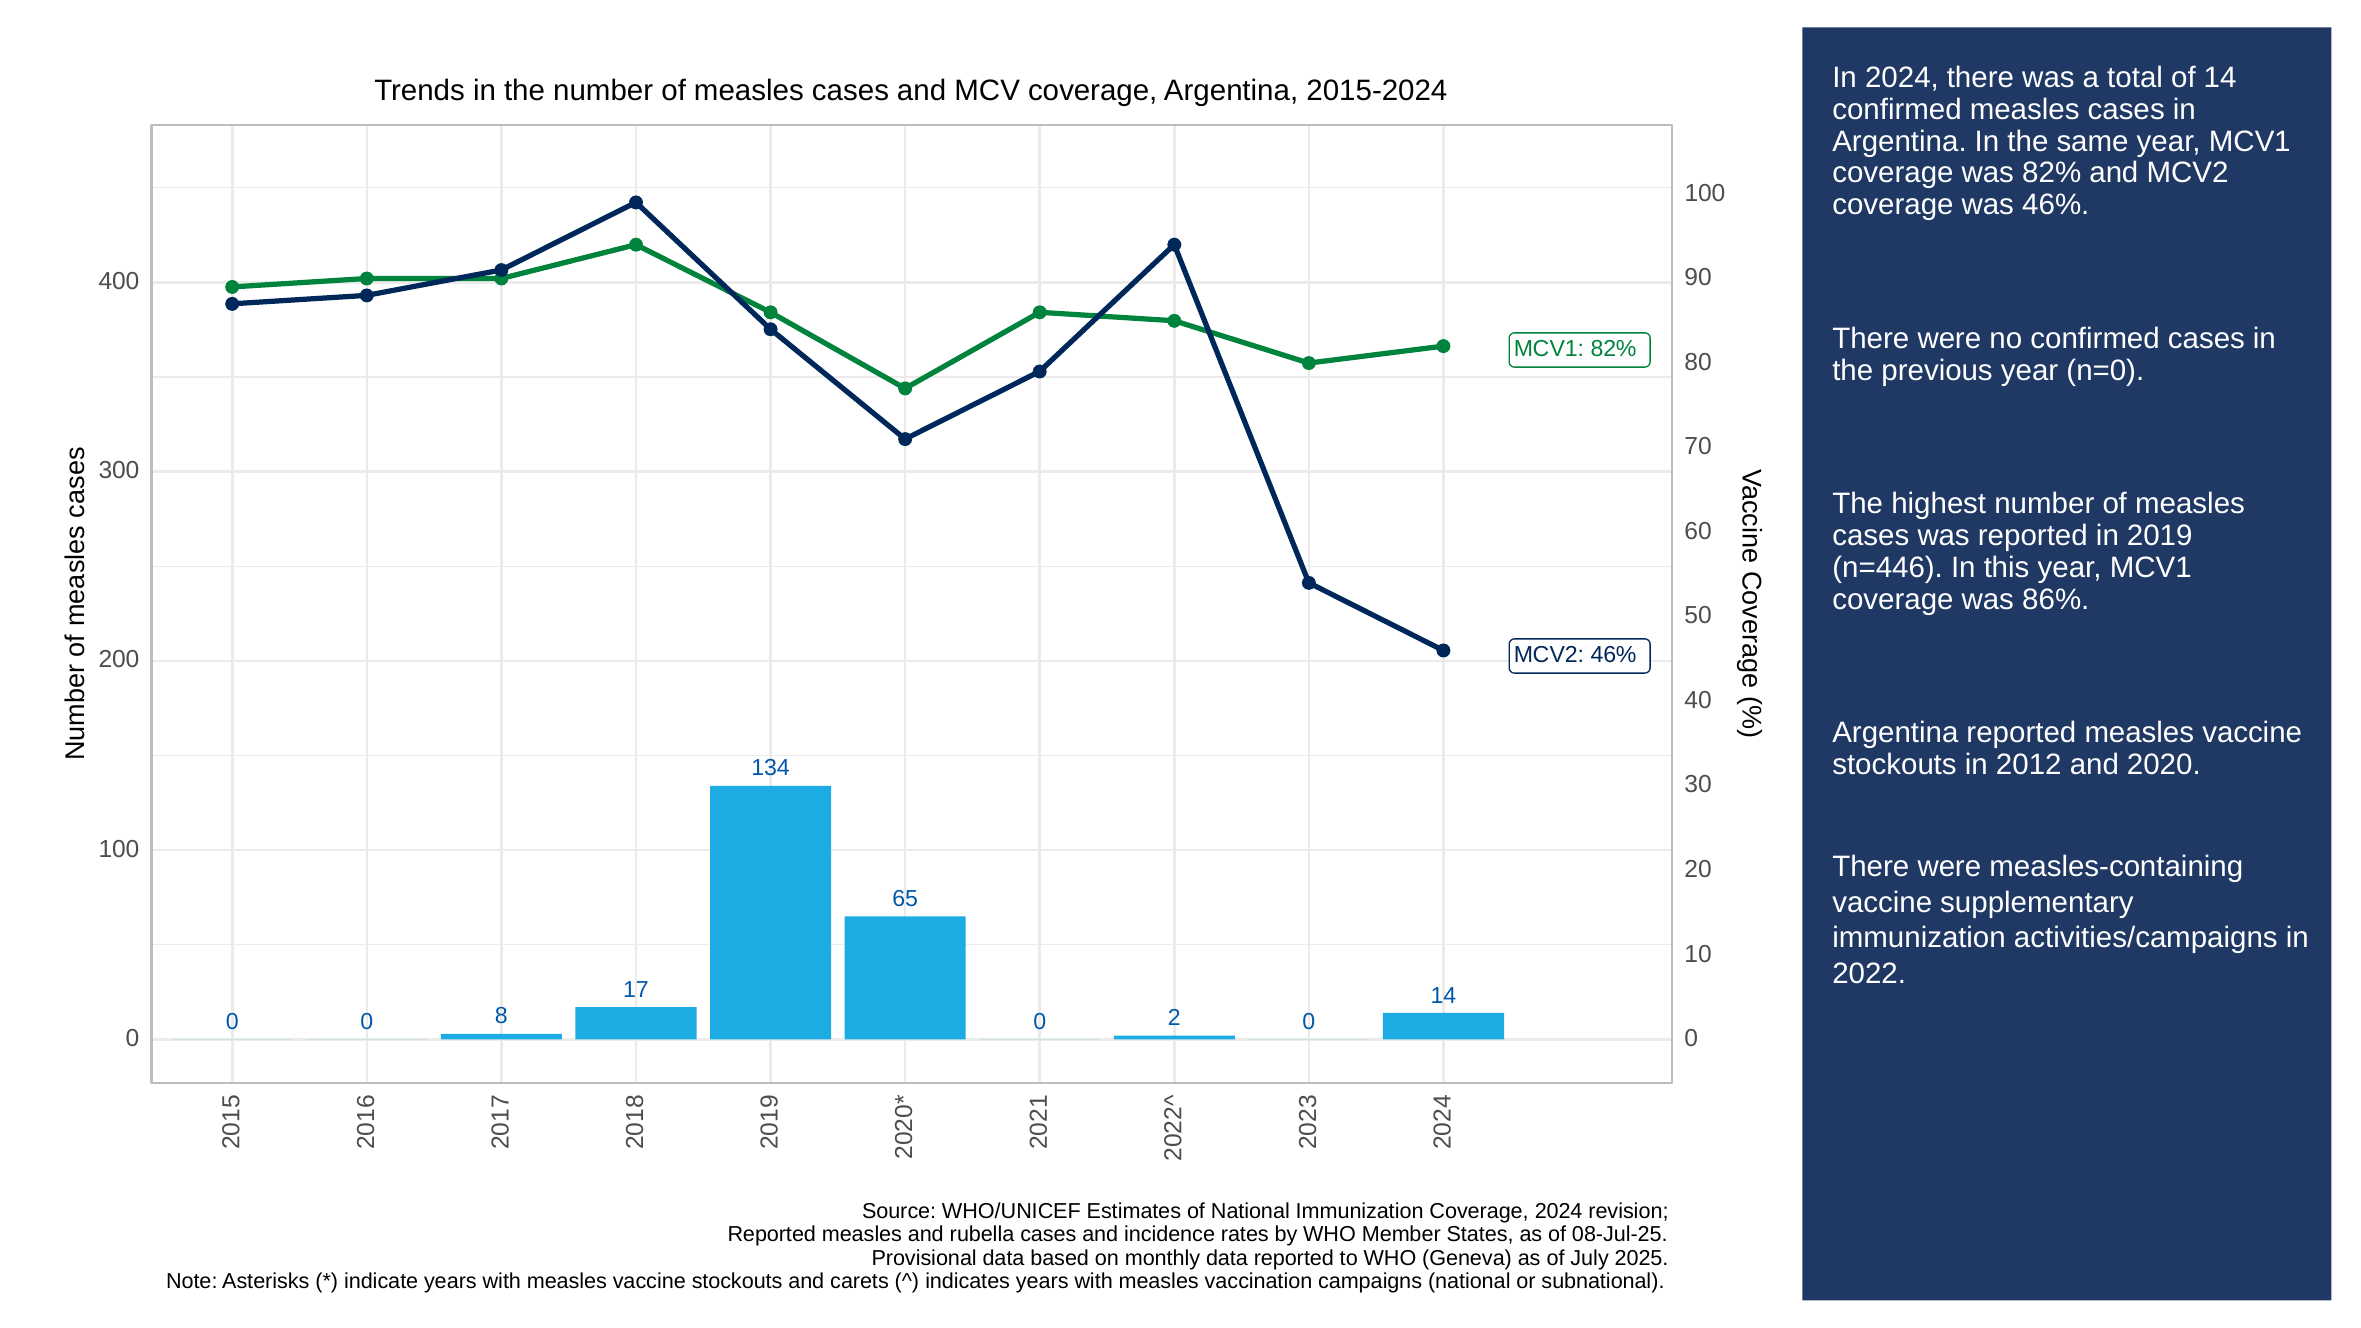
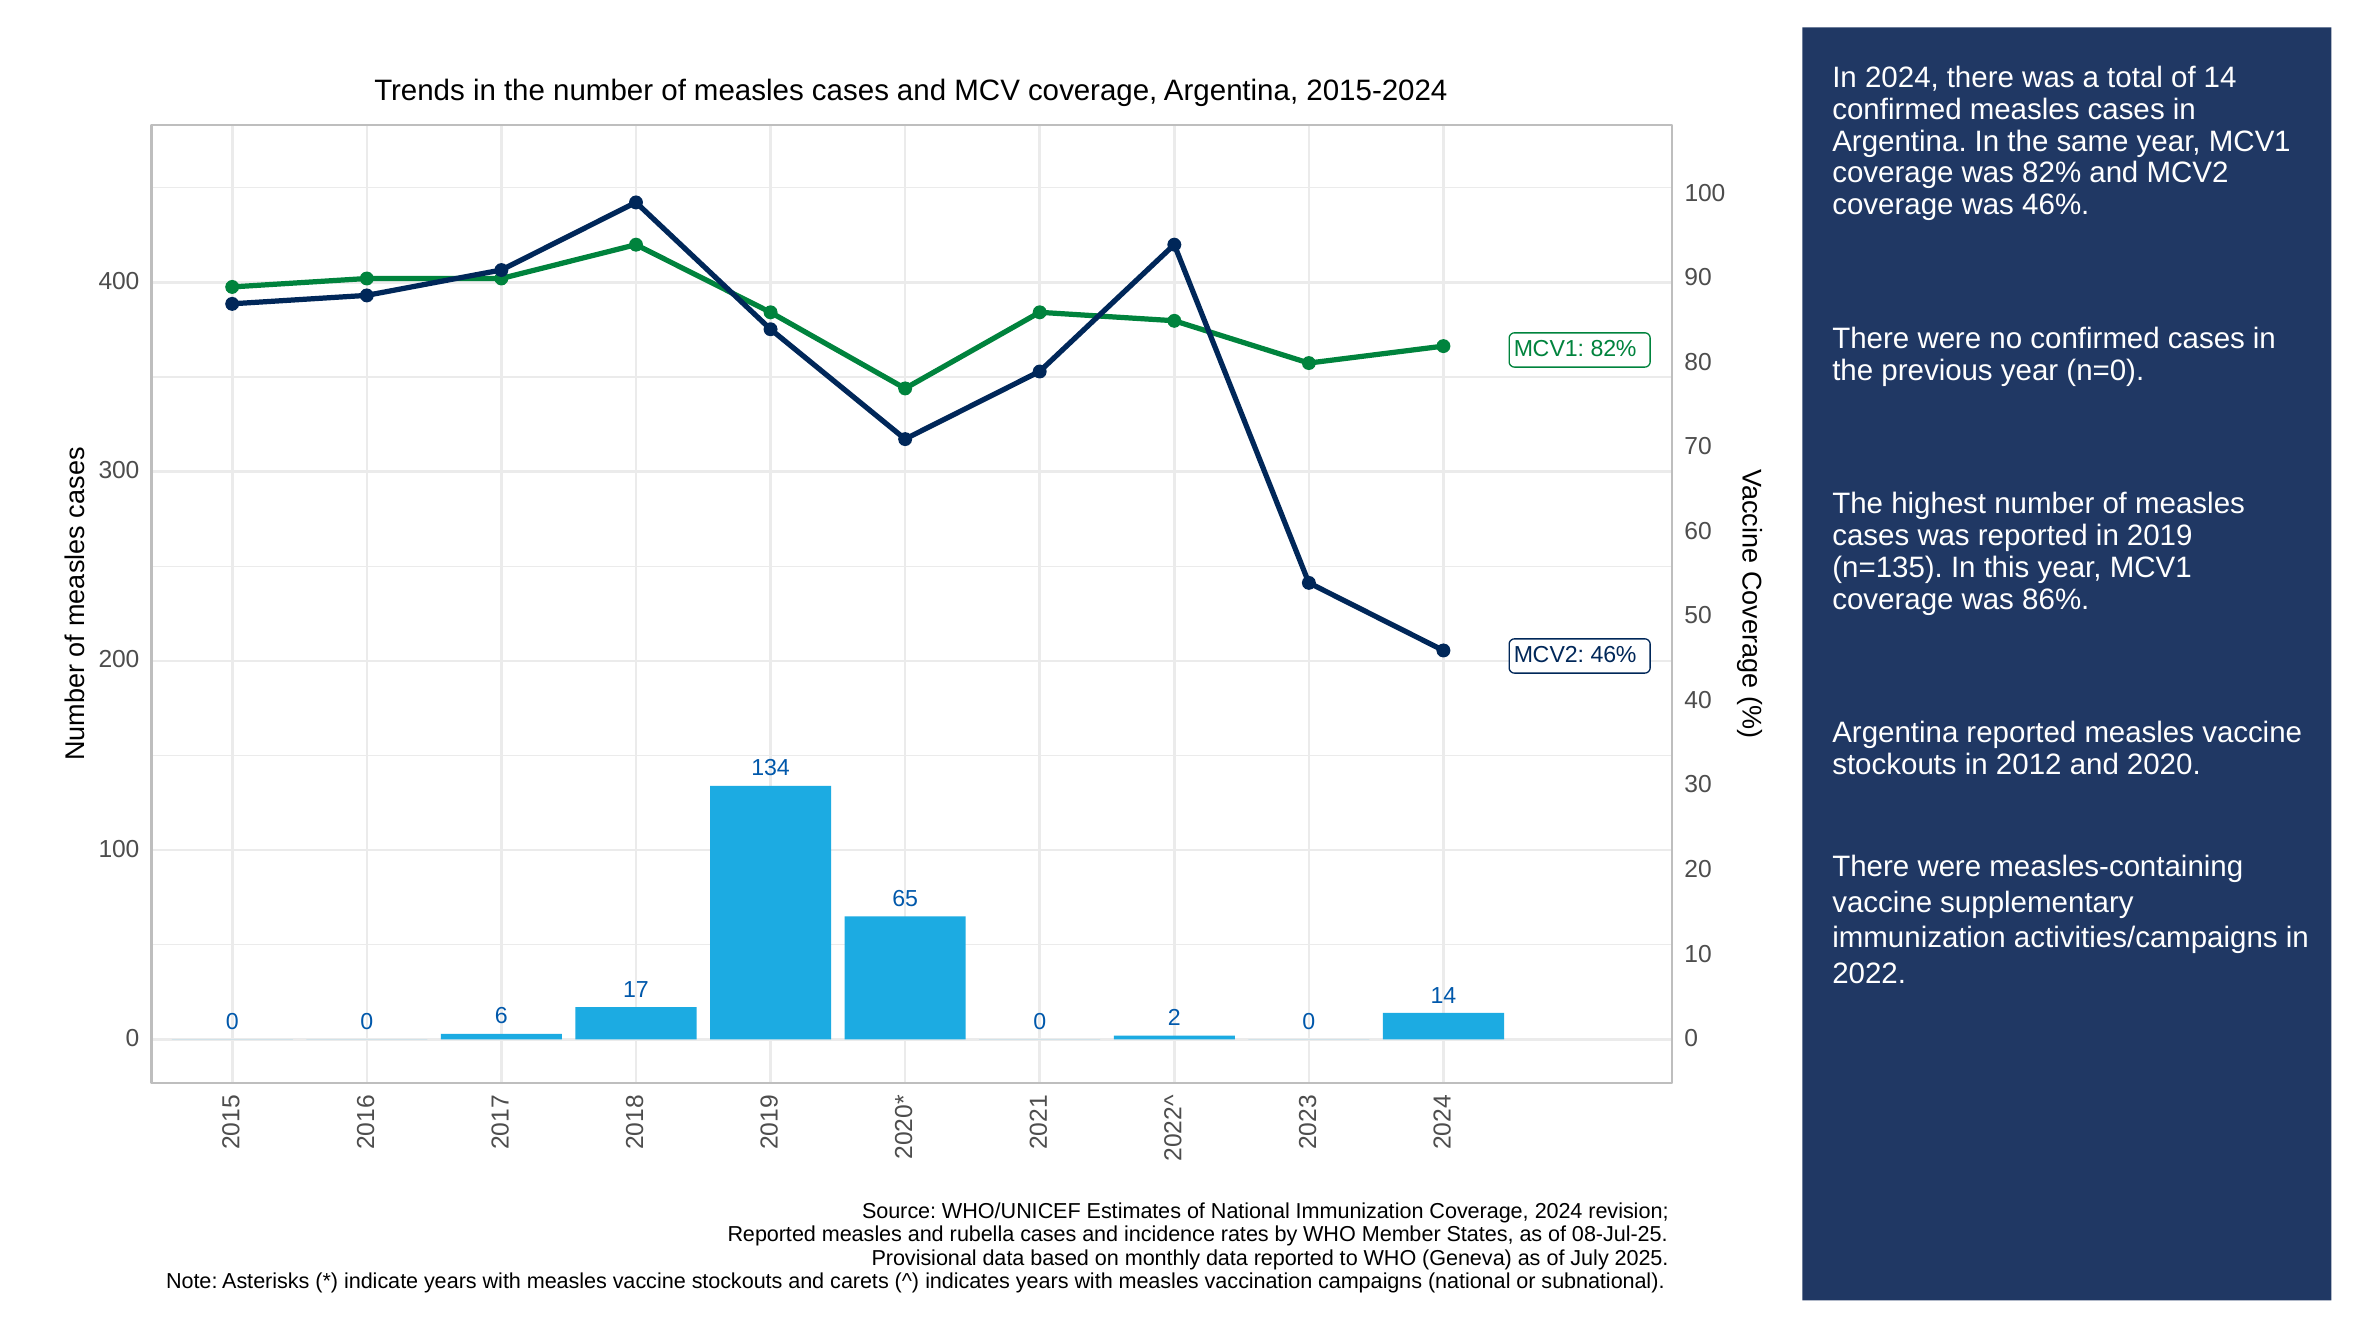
n=446: n=446 -> n=135 (1888, 568)
0 8: 8 -> 6 (501, 1016)
